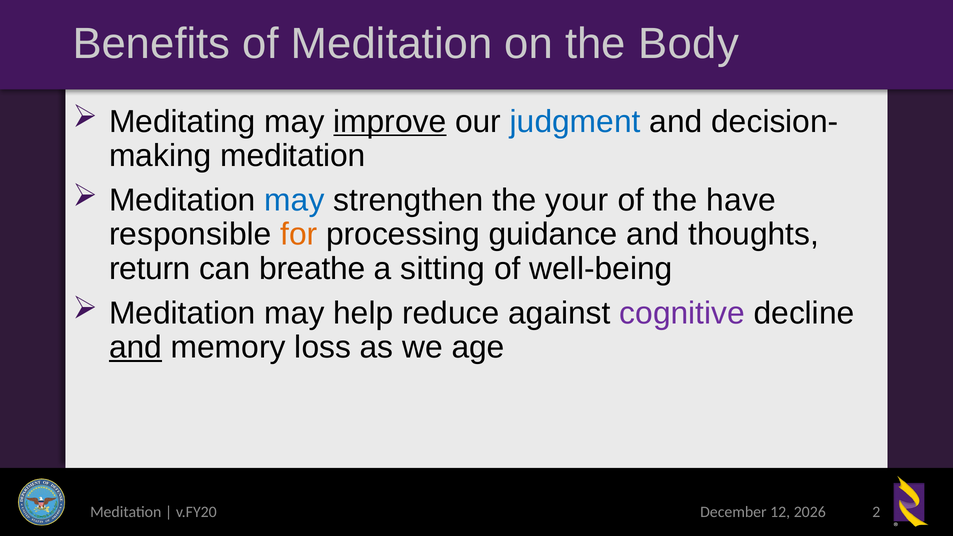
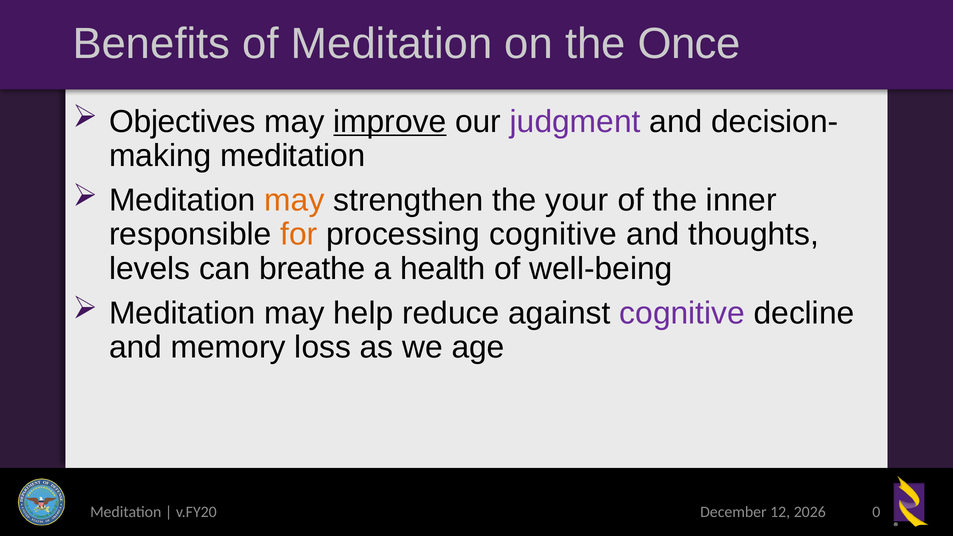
Body: Body -> Once (689, 44)
Meditating: Meditating -> Objectives (182, 122)
judgment colour: blue -> purple (575, 122)
may colour: blue -> orange (294, 200)
have: have -> inner (741, 200)
processing guidance: guidance -> cognitive (553, 235)
return: return -> levels (150, 269)
sitting: sitting -> health (443, 269)
and underline: present -> none (135, 347)
2: 2 -> 0 (876, 512)
